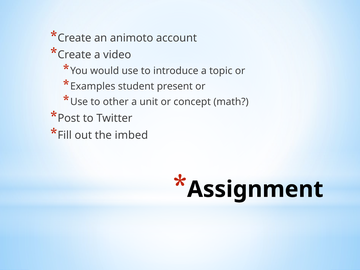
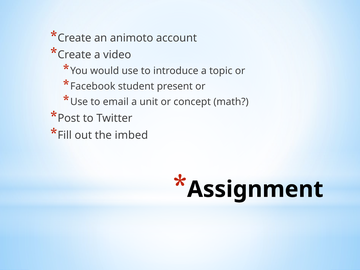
Examples: Examples -> Facebook (93, 86)
other: other -> email (116, 102)
